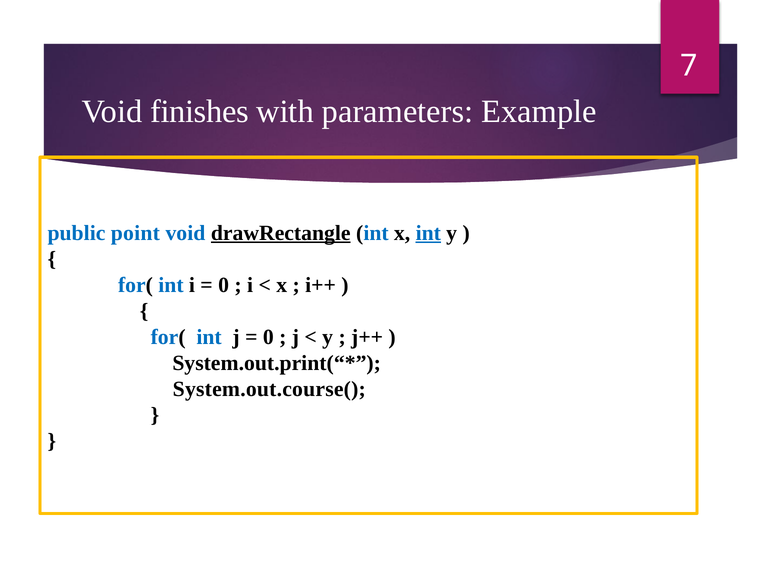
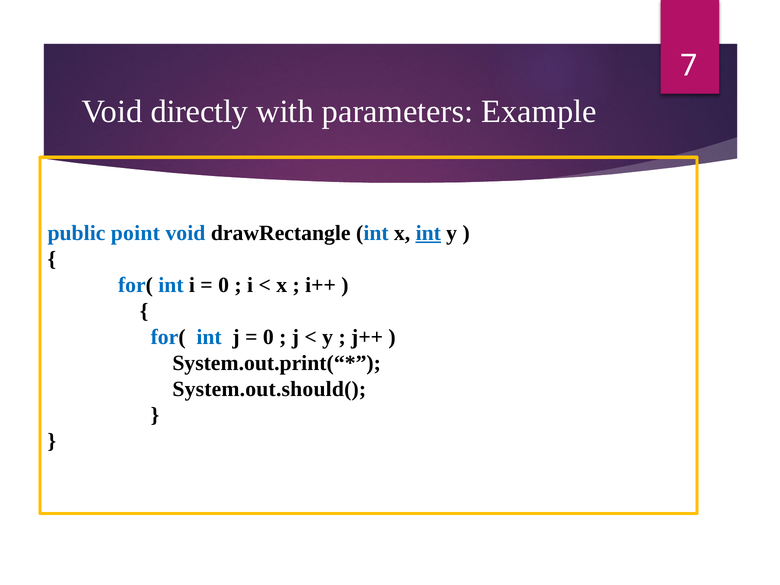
finishes: finishes -> directly (199, 112)
drawRectangle underline: present -> none (281, 233)
System.out.course(: System.out.course( -> System.out.should( (269, 389)
